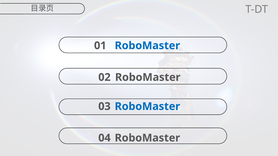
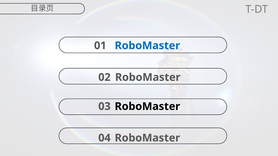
RoboMaster colour: blue -> black (147, 107)
